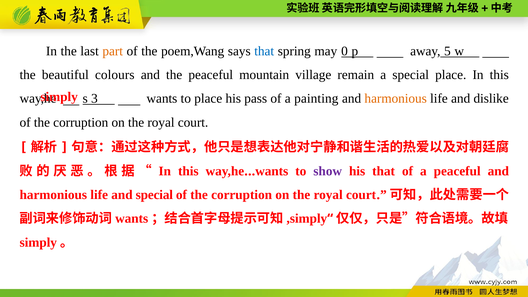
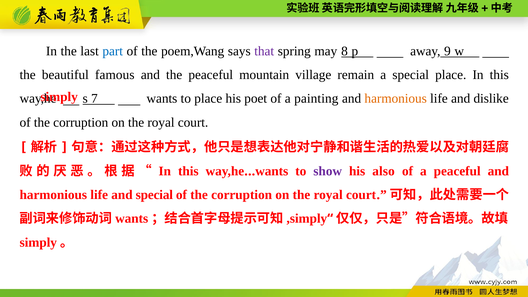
part colour: orange -> blue (113, 51)
that colour: blue -> purple (264, 51)
0: 0 -> 8 (345, 51)
5: 5 -> 9 (447, 51)
colours: colours -> famous (115, 75)
3: 3 -> 7 (94, 99)
pass: pass -> poet (256, 99)
his that: that -> also (384, 171)
